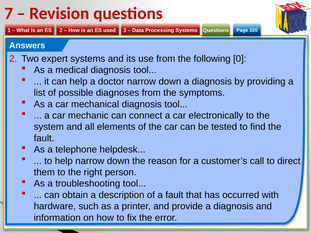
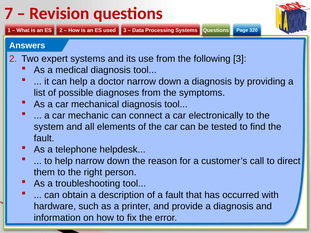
following 0: 0 -> 3 (240, 59)
